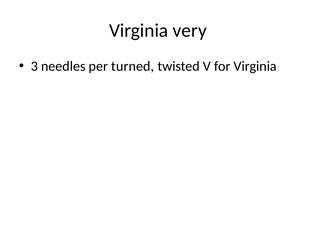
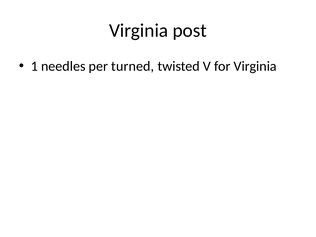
very: very -> post (190, 31)
3: 3 -> 1 (34, 66)
